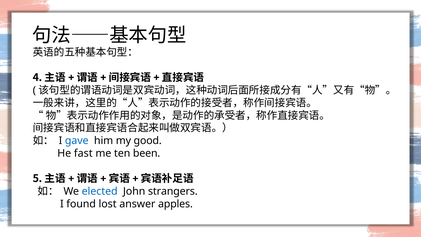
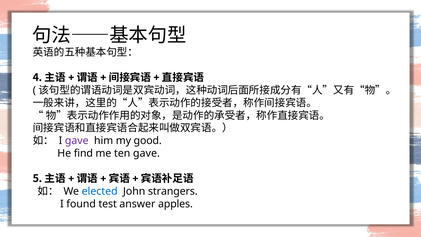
gave colour: blue -> purple (77, 141)
fast: fast -> find (83, 153)
ten been: been -> gave (147, 153)
lost: lost -> test (108, 204)
